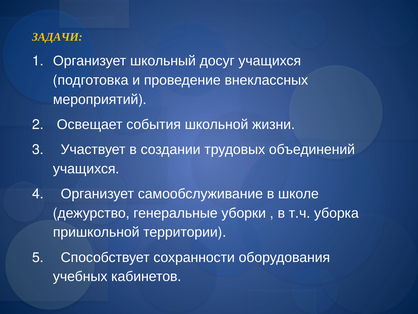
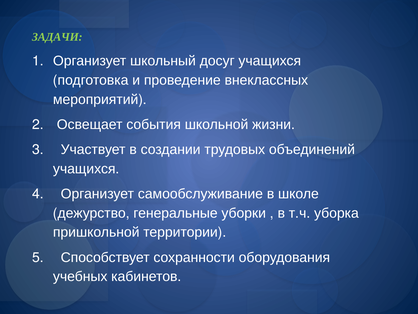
ЗАДАЧИ colour: yellow -> light green (57, 37)
